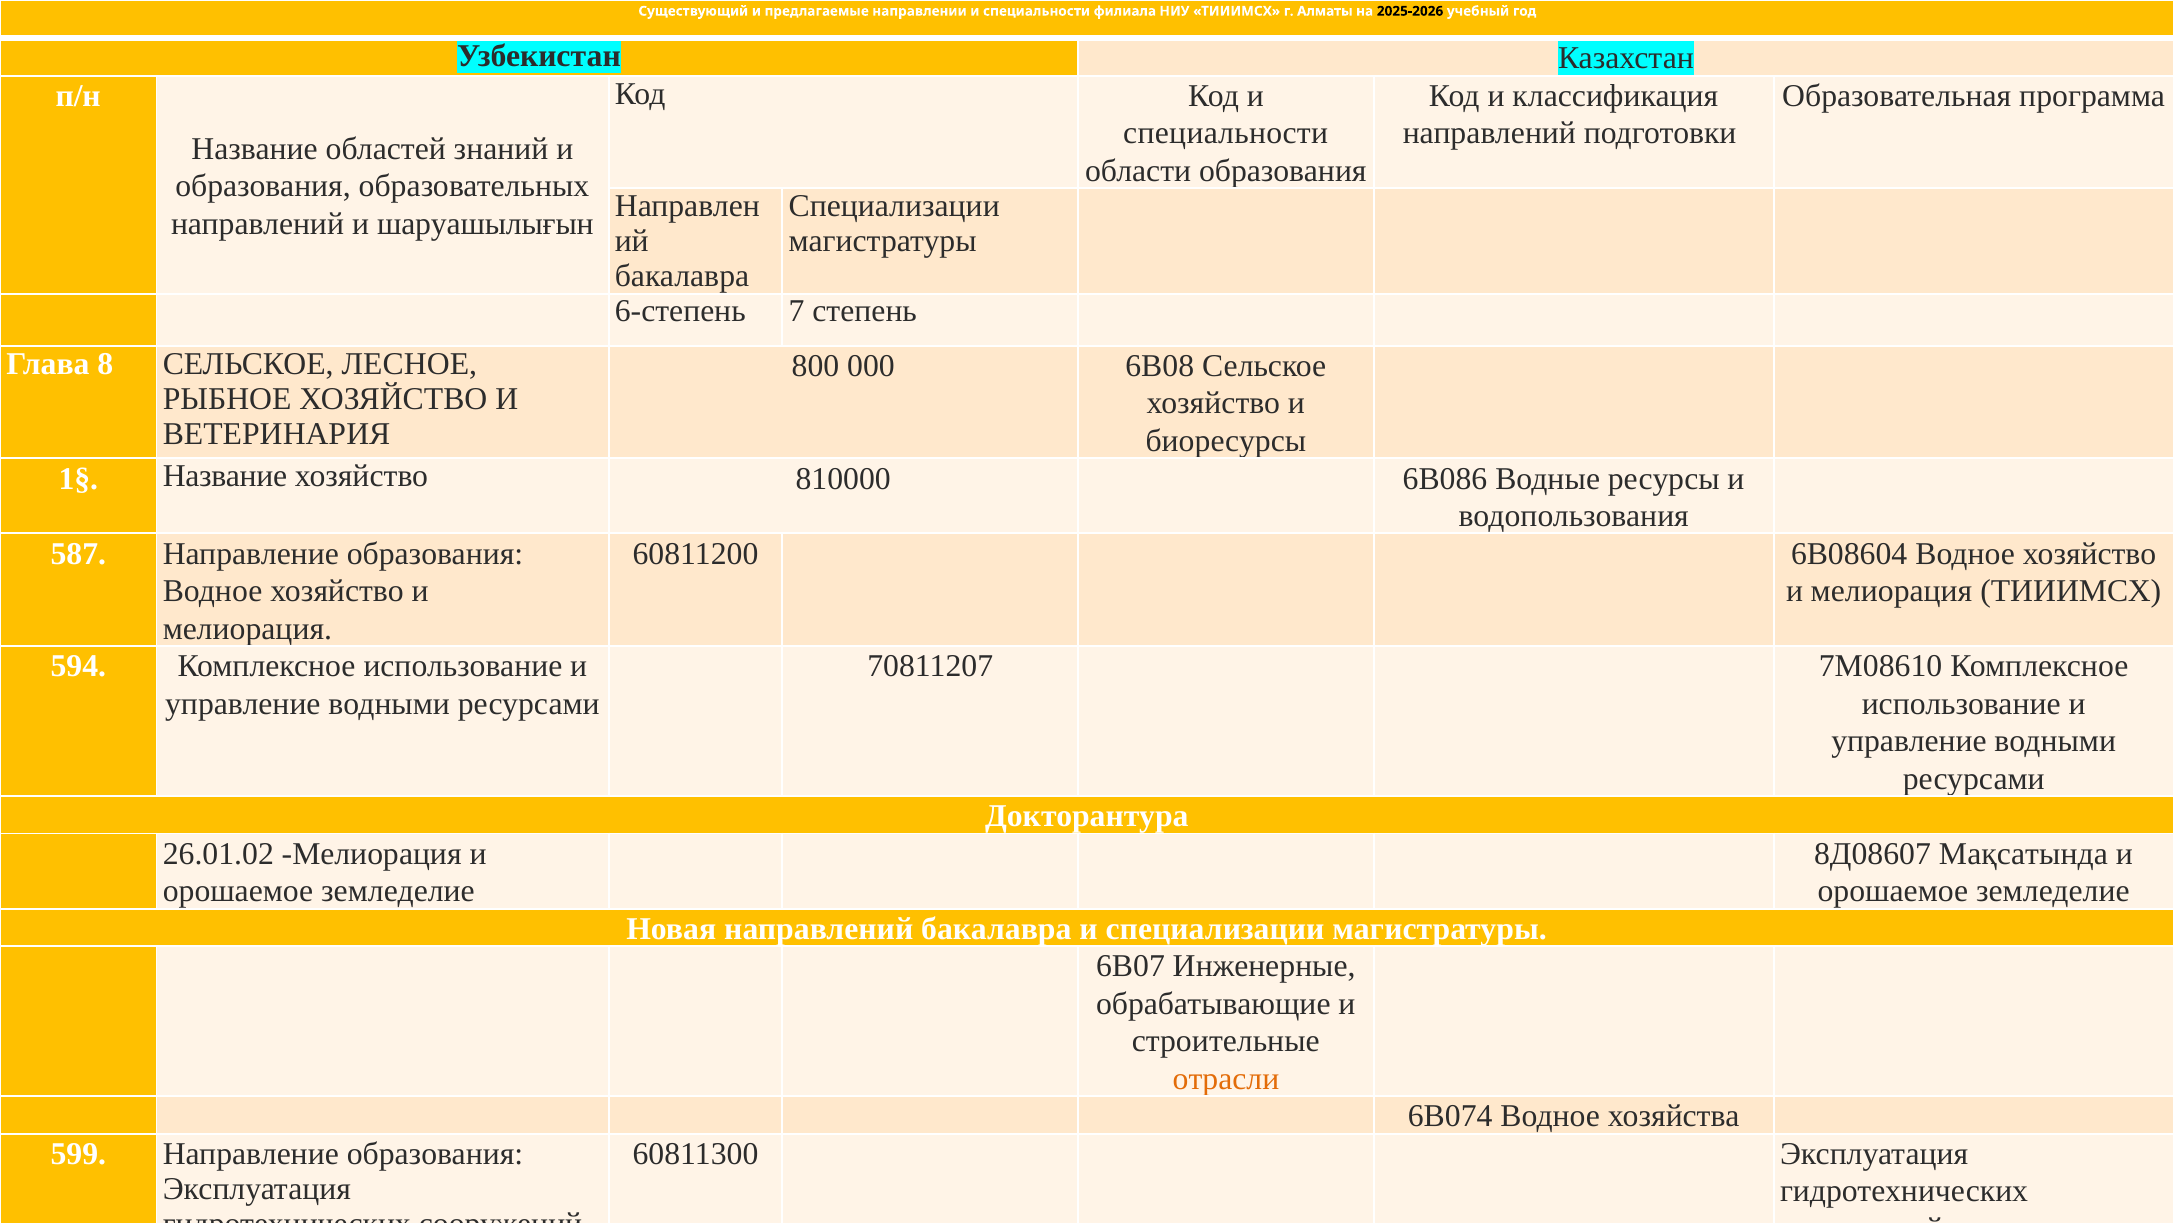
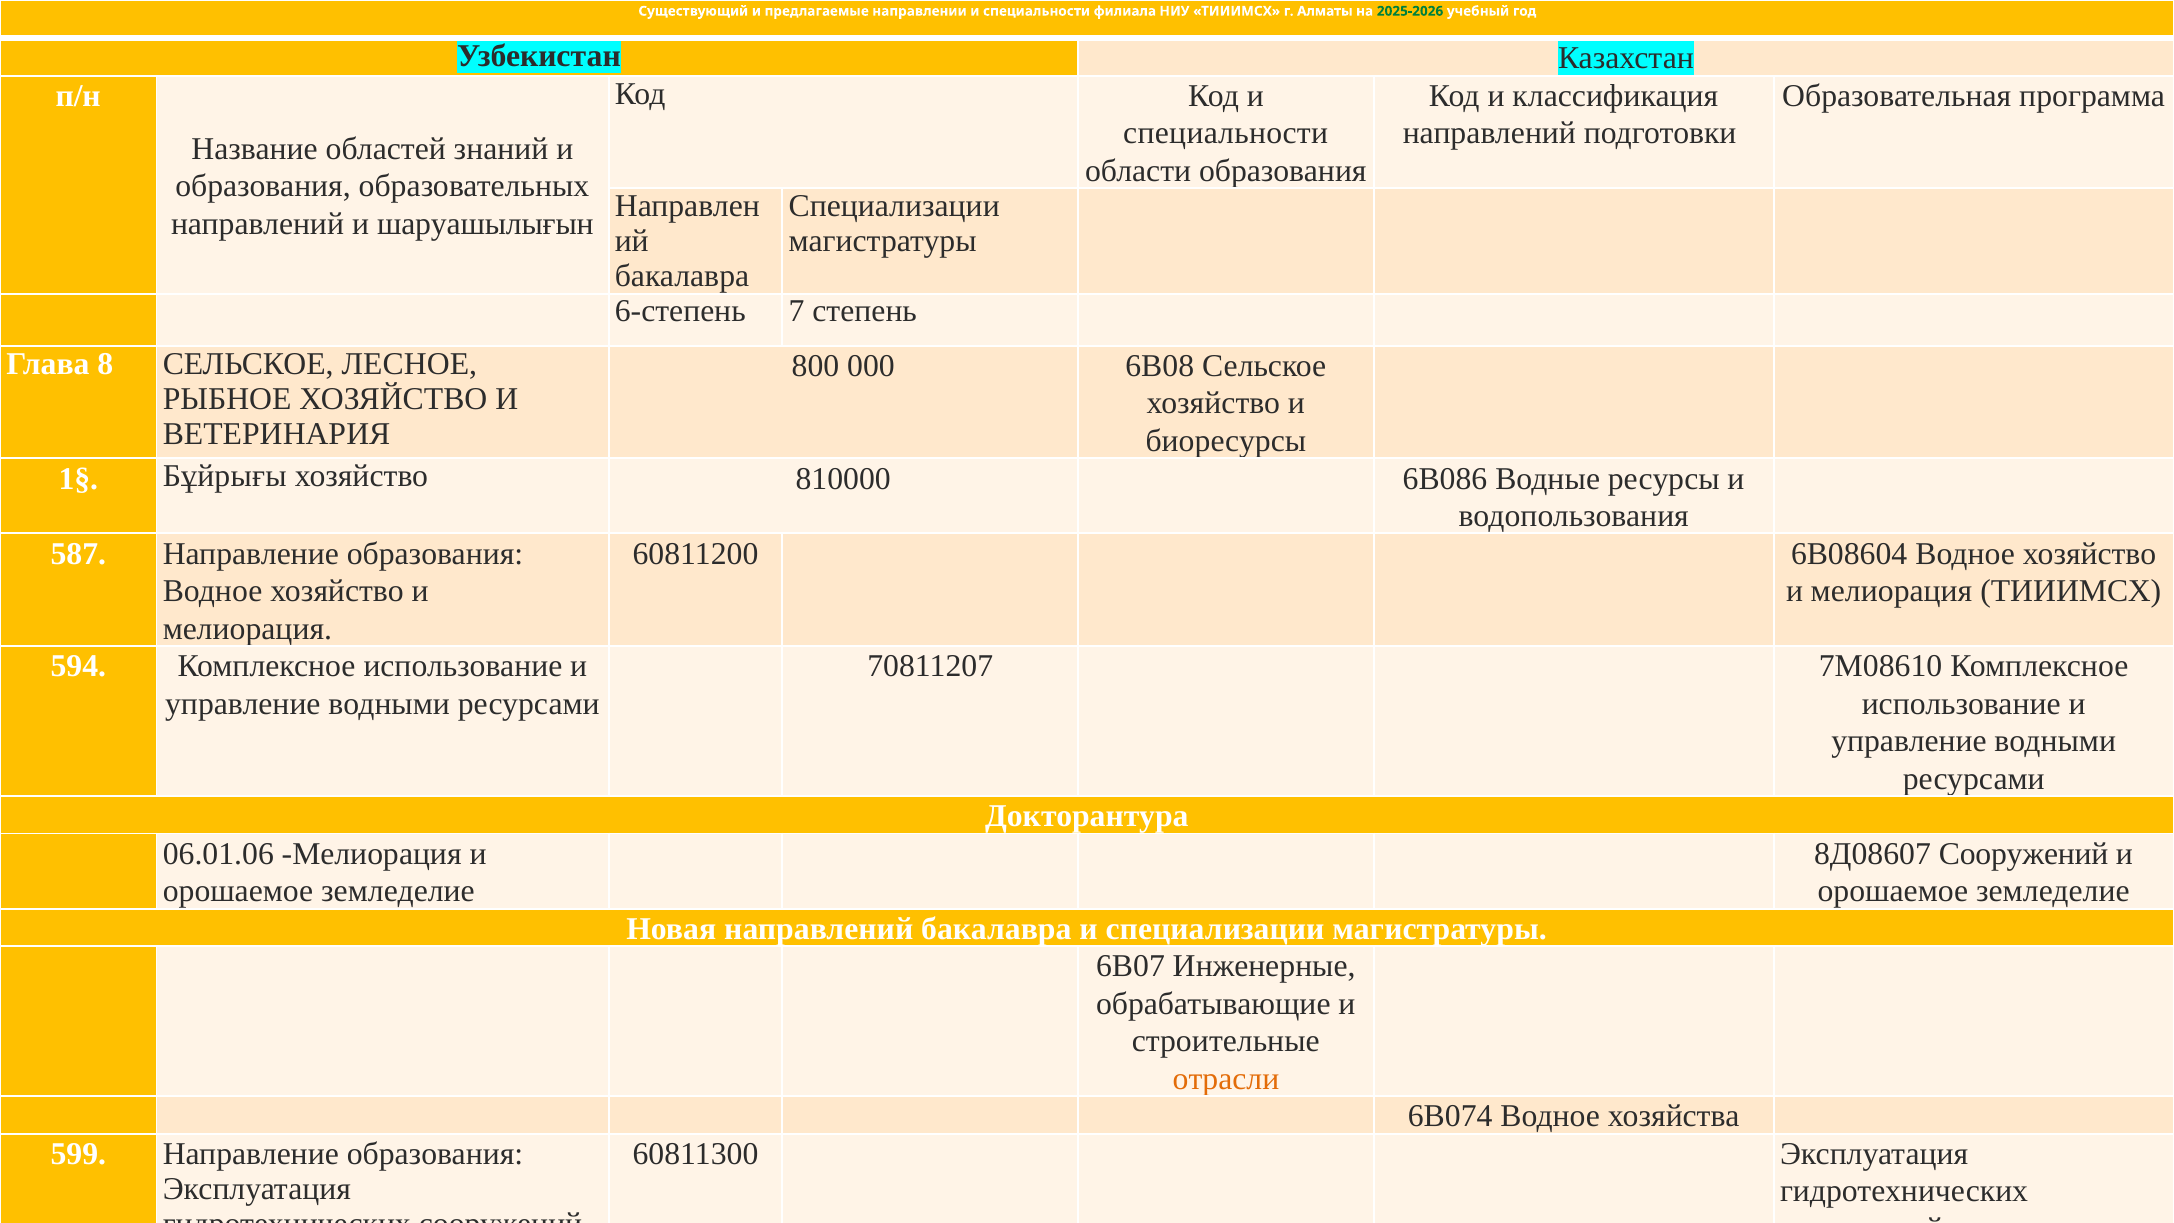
2025-2026 colour: black -> green (1410, 11)
1§ Название: Название -> Бұйрығы (225, 476)
26.01.02: 26.01.02 -> 06.01.06 (218, 854)
8Д08607 Мақсатында: Мақсатында -> Сооружений (2024, 854)
